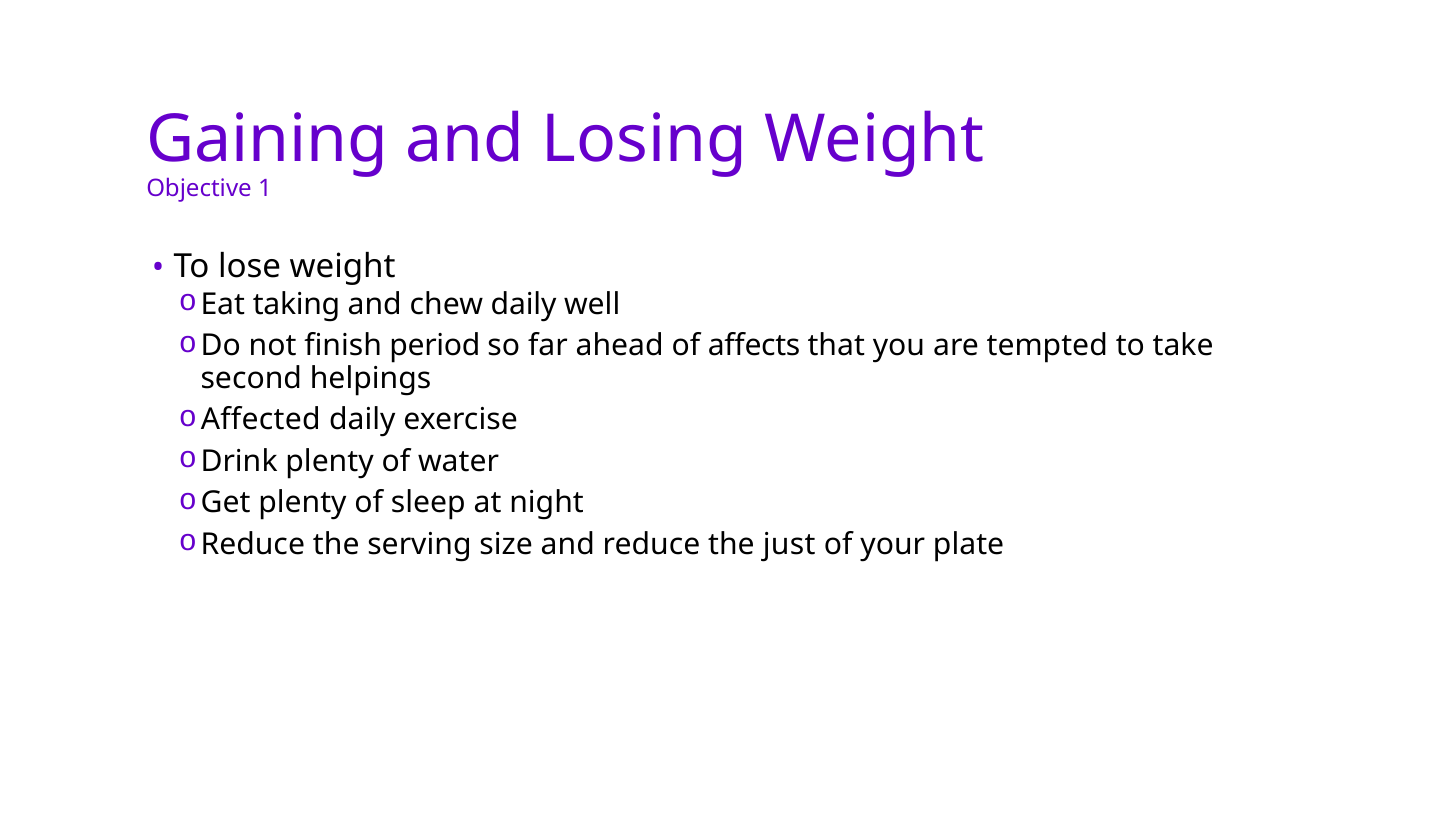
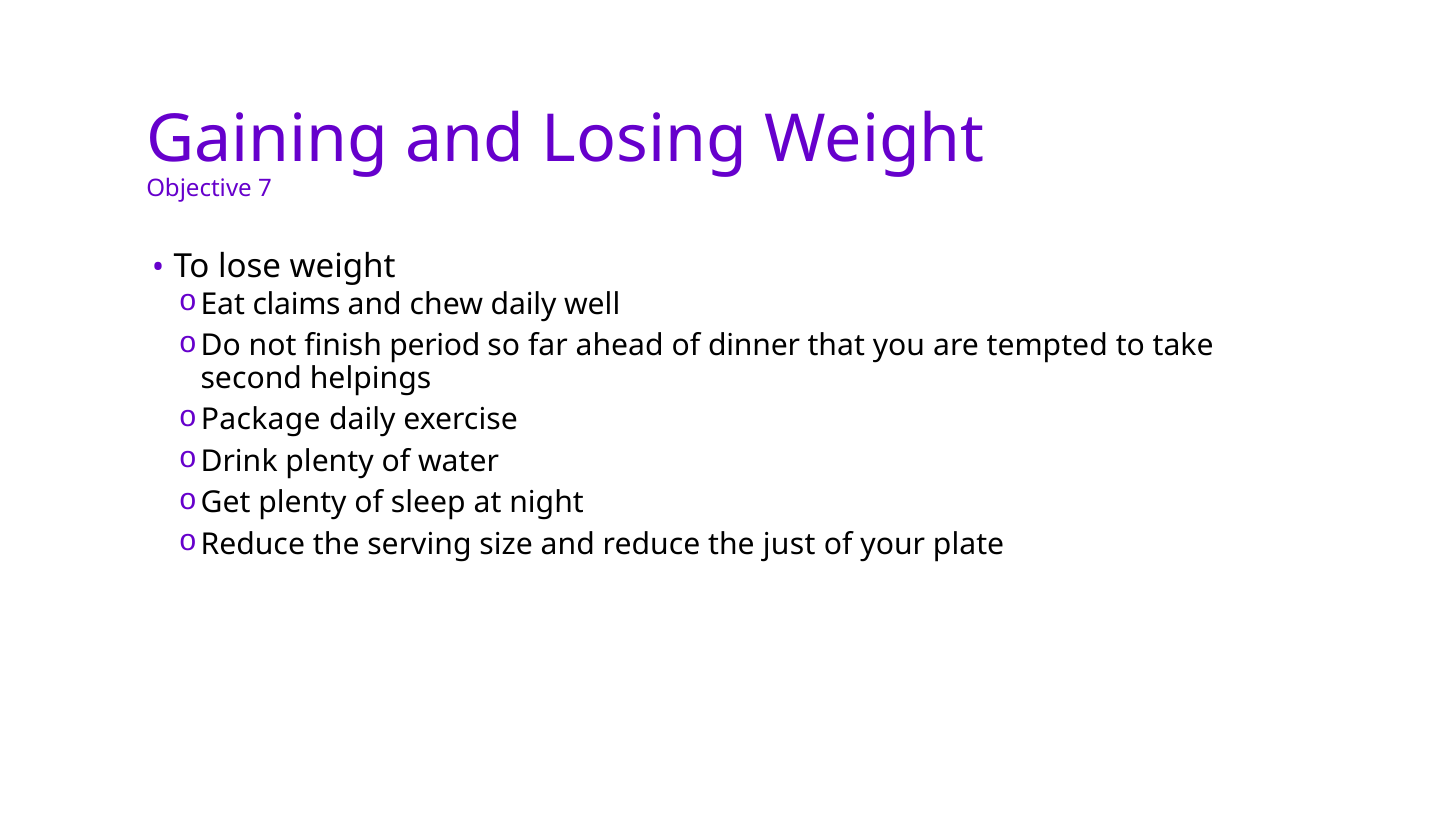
1: 1 -> 7 (265, 188)
taking: taking -> claims (297, 304)
affects: affects -> dinner (754, 346)
Affected: Affected -> Package (261, 420)
